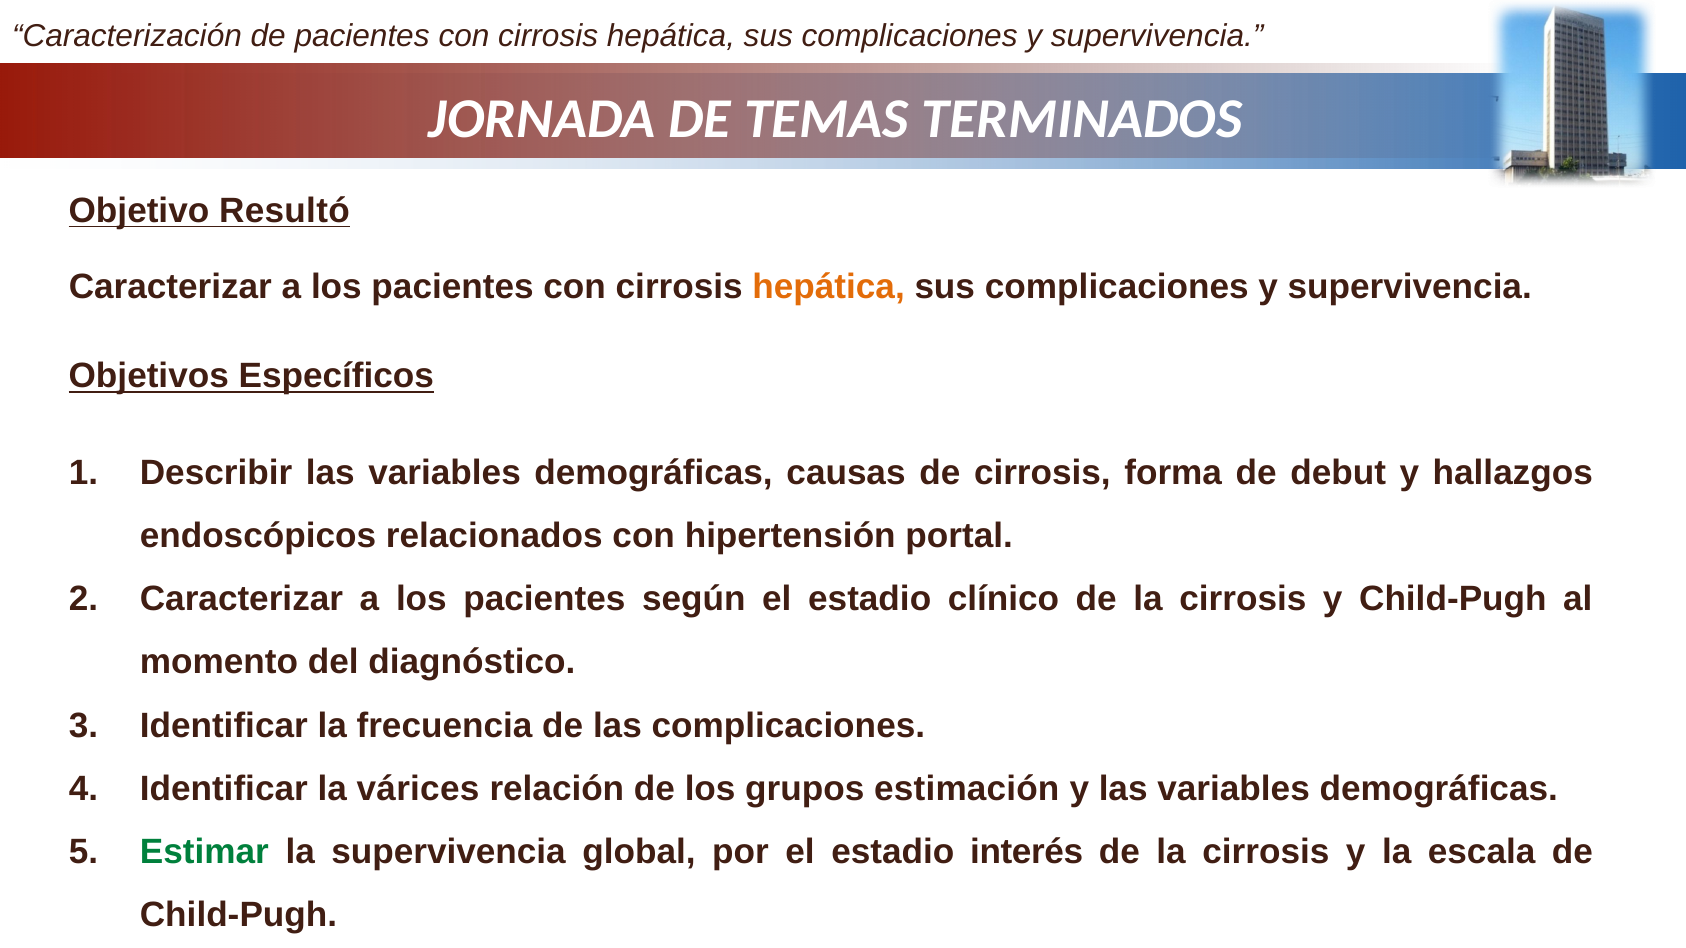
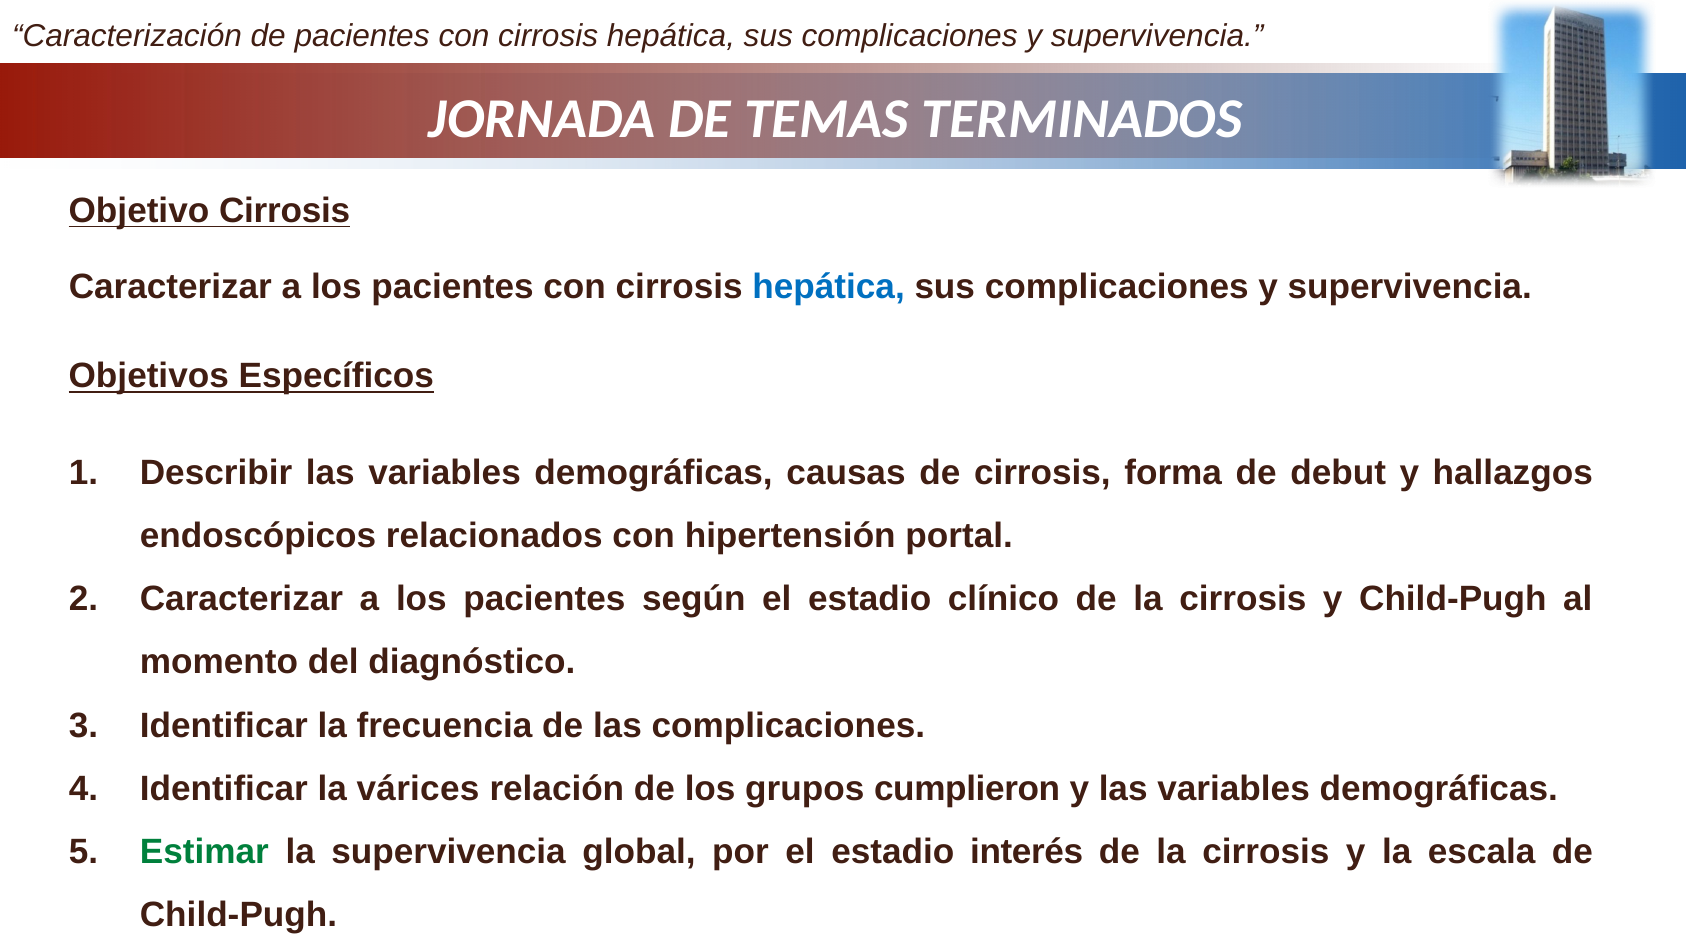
Objetivo Resultó: Resultó -> Cirrosis (285, 211)
hepática colour: orange -> blue (829, 287)
estimación: estimación -> cumplieron (967, 789)
